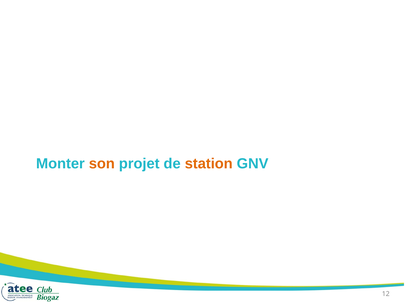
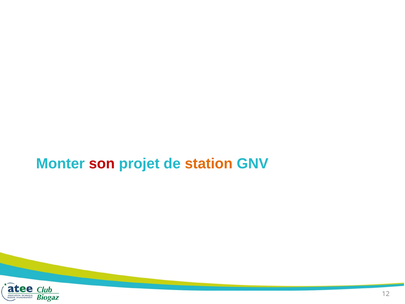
son colour: orange -> red (102, 163)
